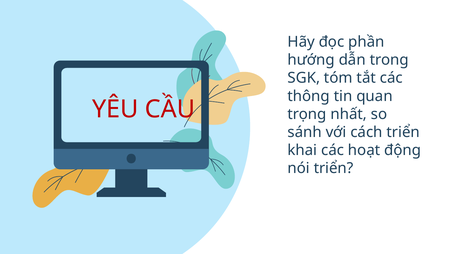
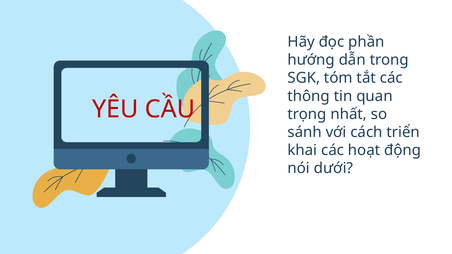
nói triển: triển -> dưới (333, 168)
